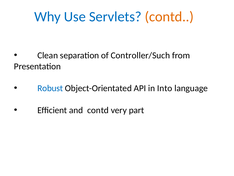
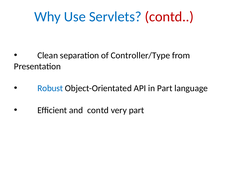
contd colour: orange -> red (169, 17)
Controller/Such: Controller/Such -> Controller/Type (140, 55)
in Into: Into -> Part (165, 88)
